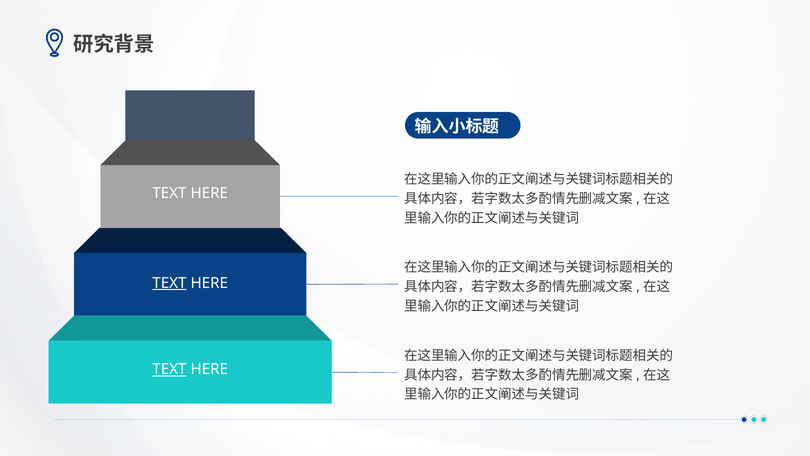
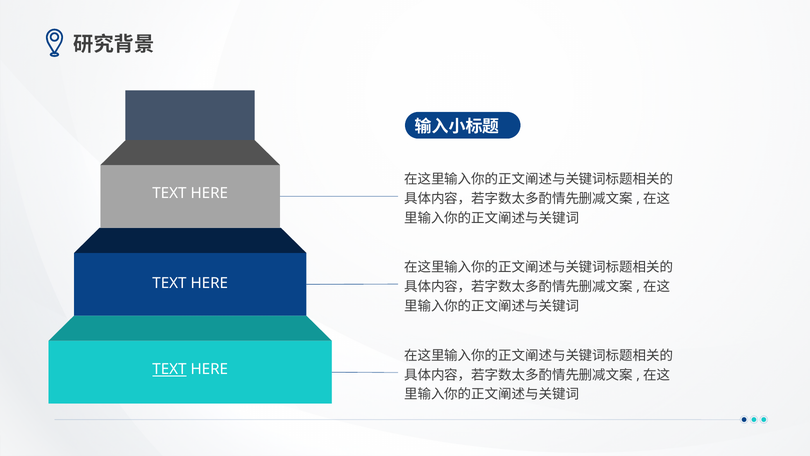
TEXT underline: present -> none (169, 283)
